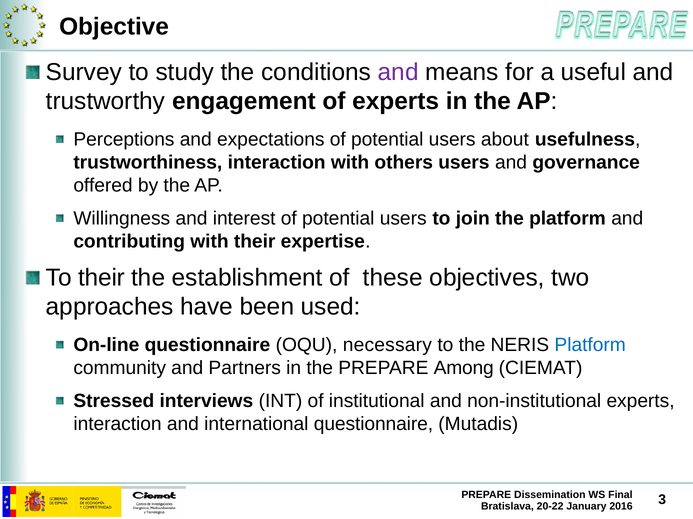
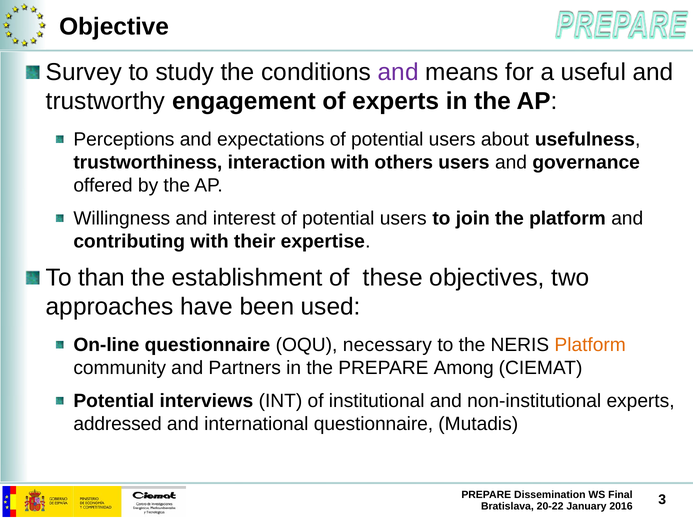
To their: their -> than (102, 278)
Platform colour: blue -> orange (590, 346)
Stressed: Stressed -> Potential (114, 401)
interaction: interaction -> addressed (118, 424)
